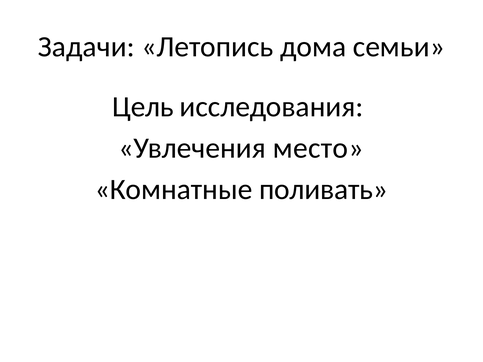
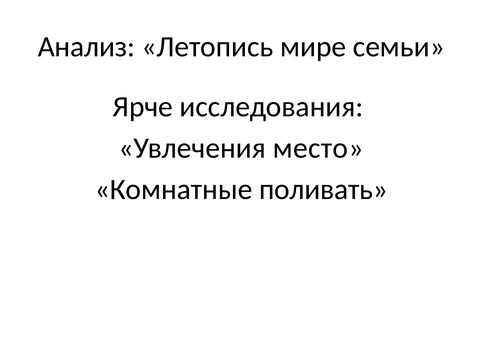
Задачи: Задачи -> Анализ (86, 47)
дома: дома -> мире (313, 47)
Цель: Цель -> Ярче (143, 107)
